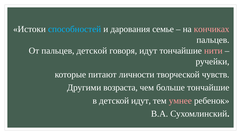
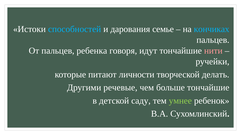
кончиках colour: pink -> light blue (212, 29)
пальцев детской: детской -> ребенка (92, 51)
чувств: чувств -> делать (216, 75)
возраста: возраста -> речевые (120, 88)
детской идут: идут -> саду (141, 101)
умнее colour: pink -> light green (180, 101)
